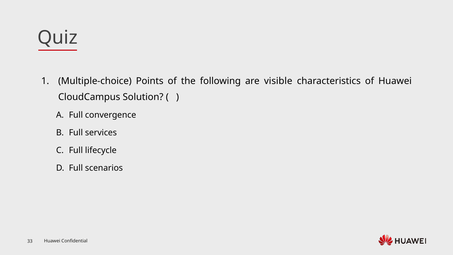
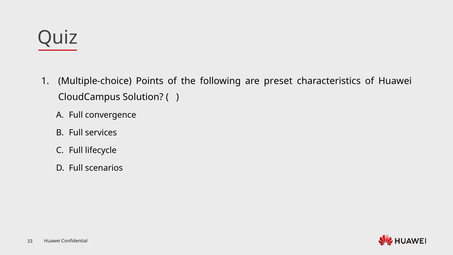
visible: visible -> preset (278, 81)
